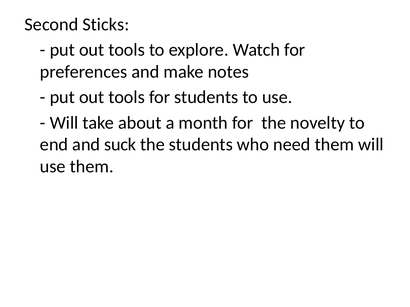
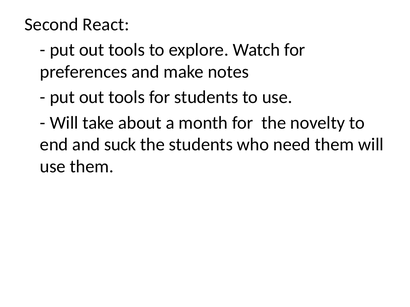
Sticks: Sticks -> React (106, 25)
